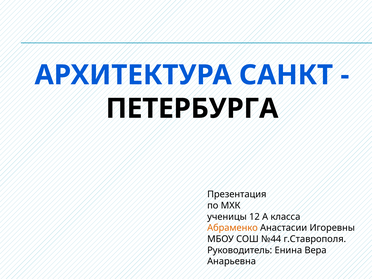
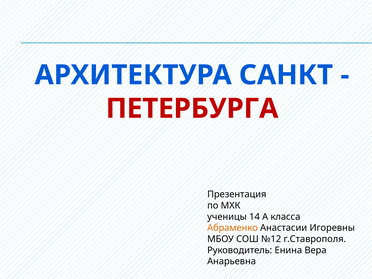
ПЕТЕРБУРГА colour: black -> red (192, 109)
12: 12 -> 14 (254, 217)
№44: №44 -> №12 (271, 239)
